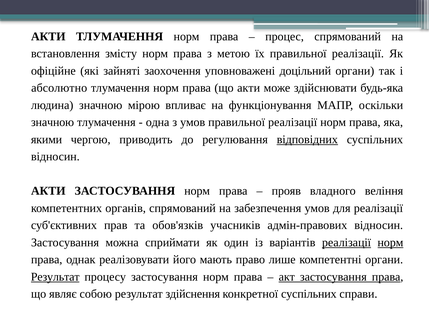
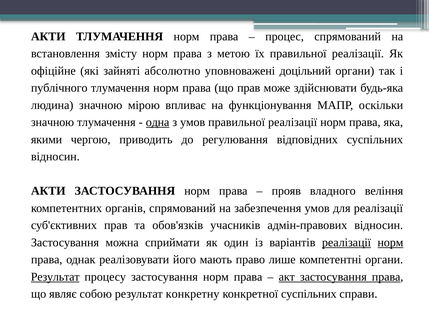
заохочення: заохочення -> абсолютно (172, 71)
абсолютно: абсолютно -> публічного (59, 88)
що акти: акти -> прав (249, 88)
одна underline: none -> present (158, 122)
відповідних underline: present -> none (307, 139)
здійснення: здійснення -> конкретну (193, 294)
